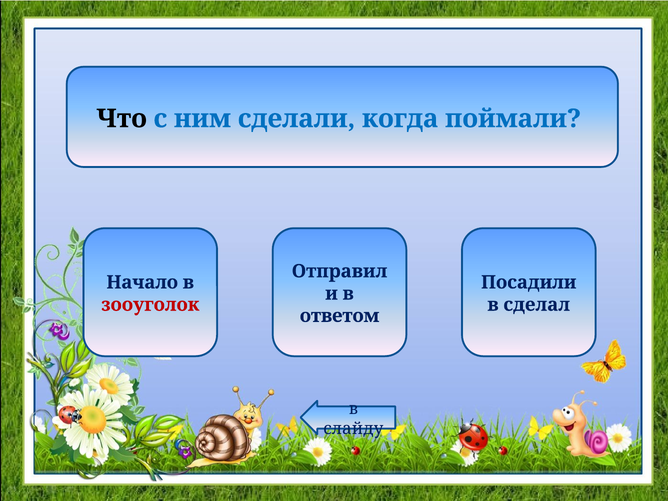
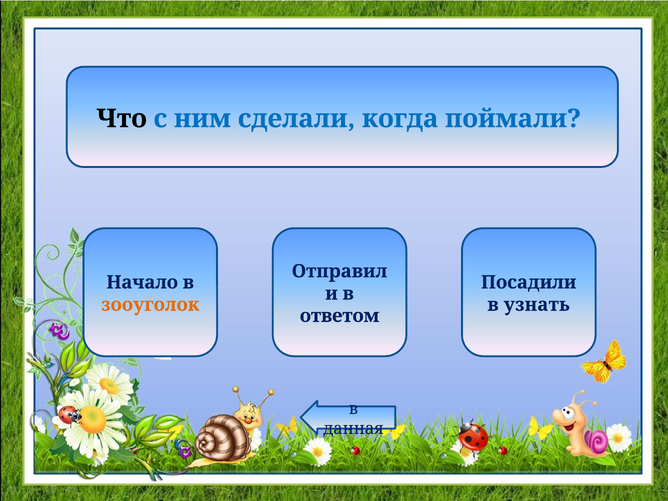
зооуголок colour: red -> orange (150, 305)
сделал: сделал -> узнать (537, 305)
слайду: слайду -> данная (353, 429)
